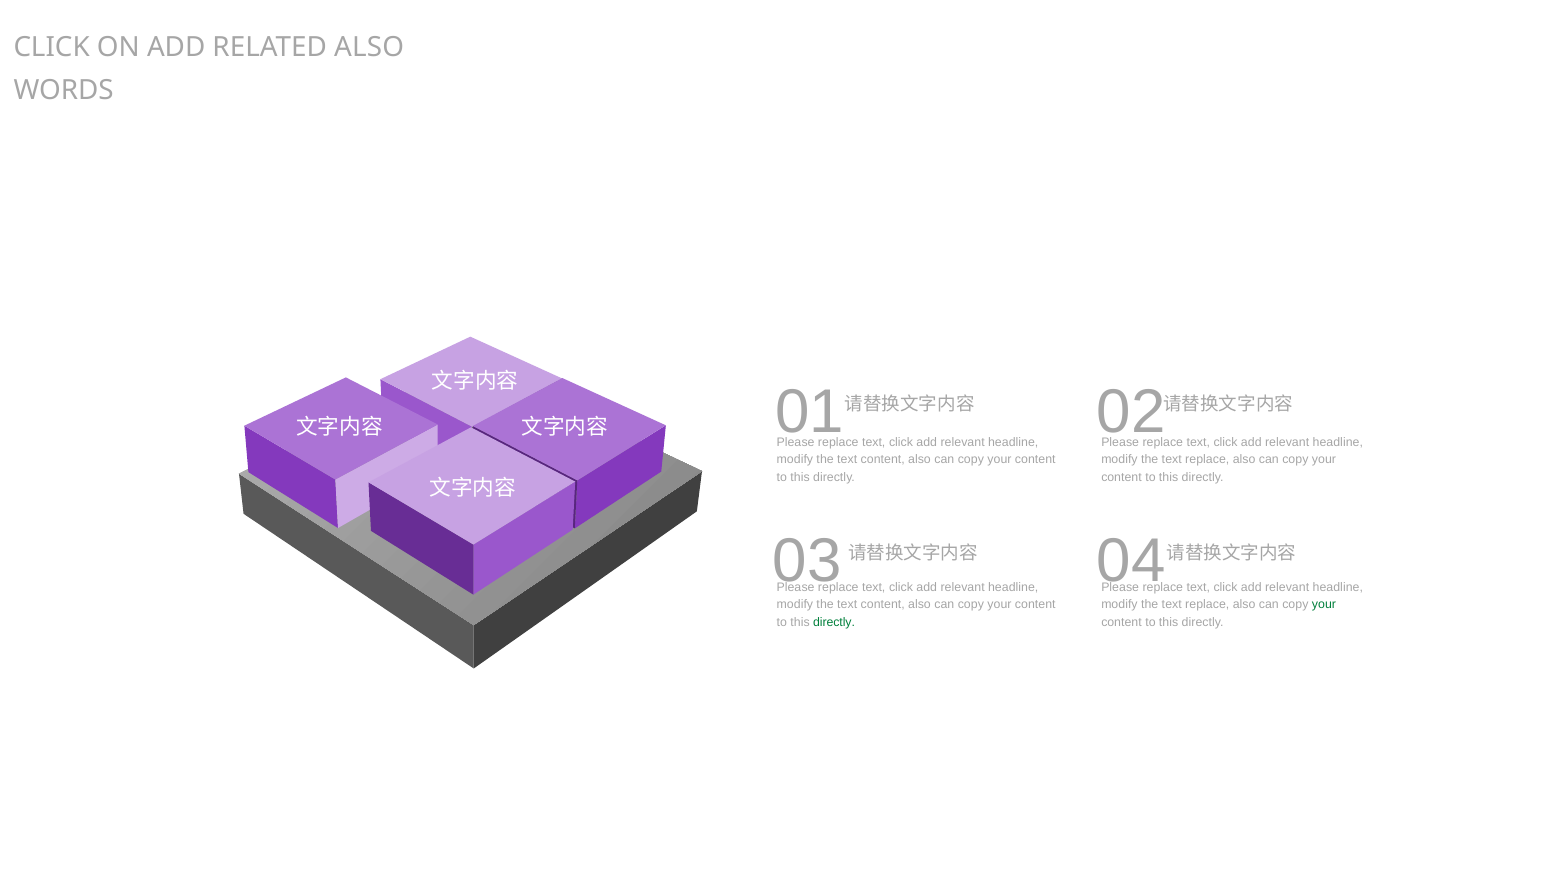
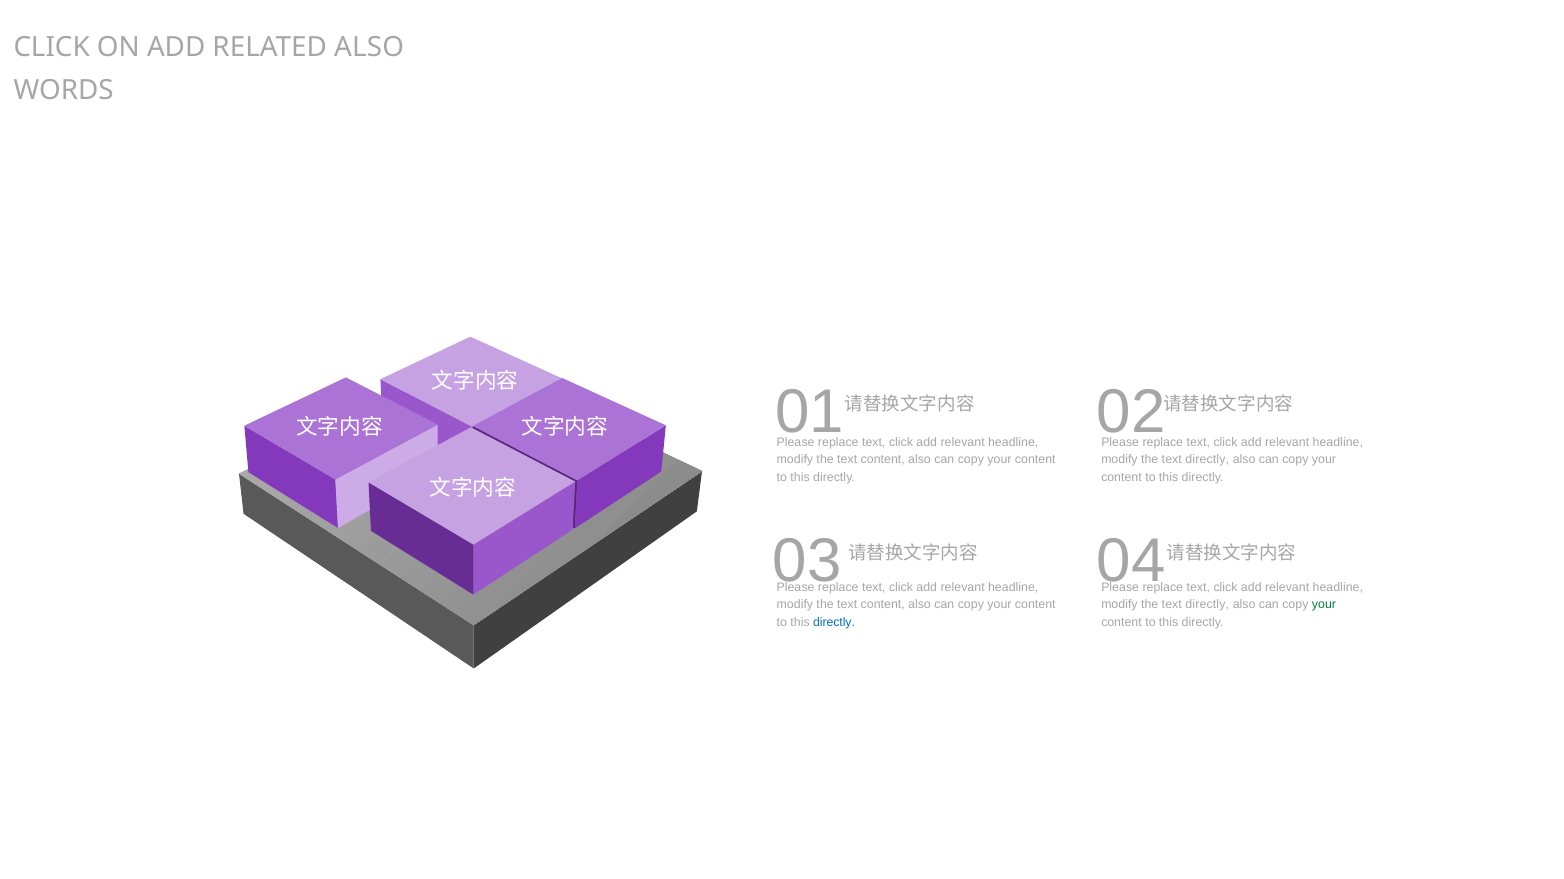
replace: replace -> directly (1207, 460)
replace: replace -> directly (1207, 605)
directly colour: green -> blue (834, 623)
